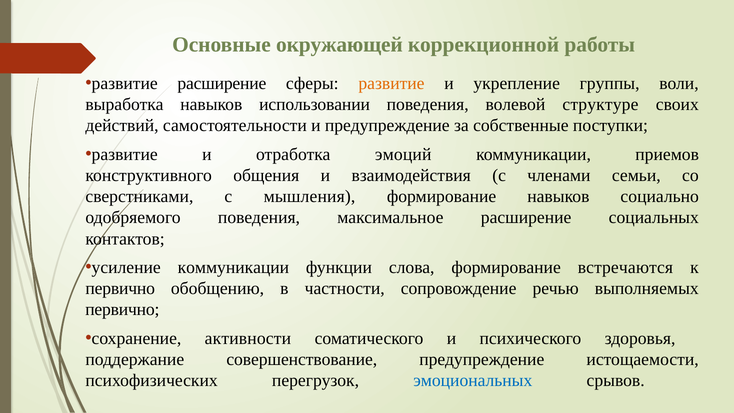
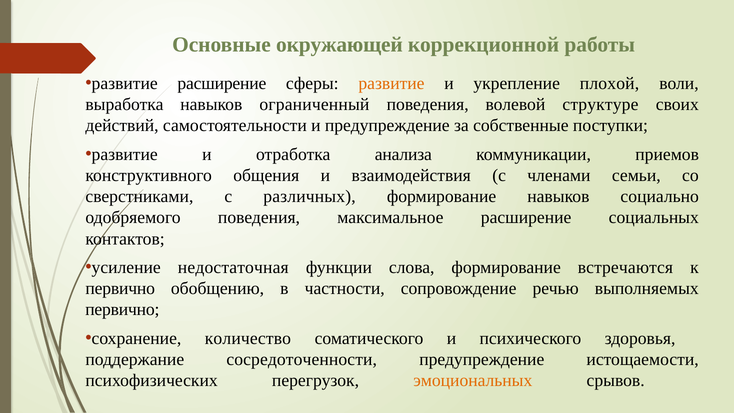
группы: группы -> плохой (610, 83)
использовании: использовании -> ограниченный (314, 104)
эмоций: эмоций -> анализа (403, 154)
мышления: мышления -> различных (310, 196)
усиление коммуникации: коммуникации -> недостаточная (233, 267)
активности: активности -> количество (248, 338)
совершенствование: совершенствование -> сосредоточенности (302, 359)
эмоциональных colour: blue -> orange (473, 380)
